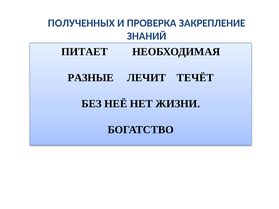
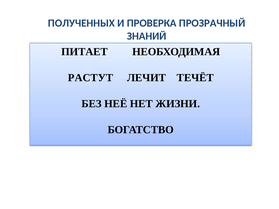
ЗАКРЕПЛЕНИЕ: ЗАКРЕПЛЕНИЕ -> ПРОЗРАЧНЫЙ (212, 23)
РАЗНЫЕ: РАЗНЫЕ -> РАСТУТ (91, 78)
